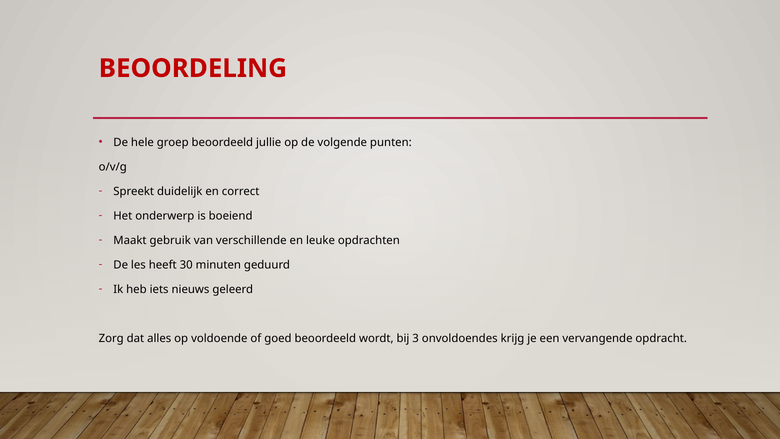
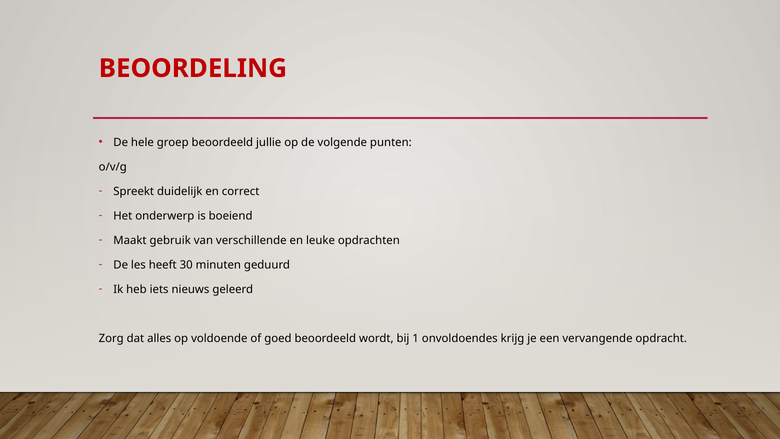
3: 3 -> 1 (416, 338)
